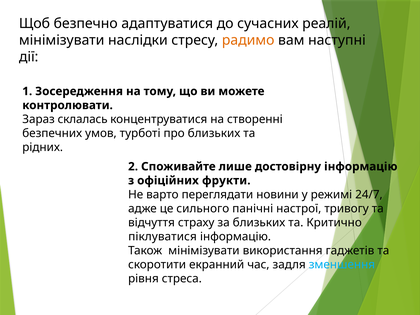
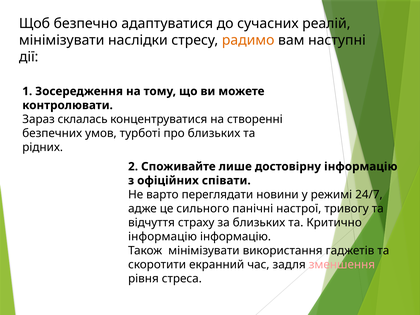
фрукти: фрукти -> співати (226, 181)
піклуватися: піклуватися -> інформацію (163, 237)
зменшення colour: light blue -> pink (342, 265)
